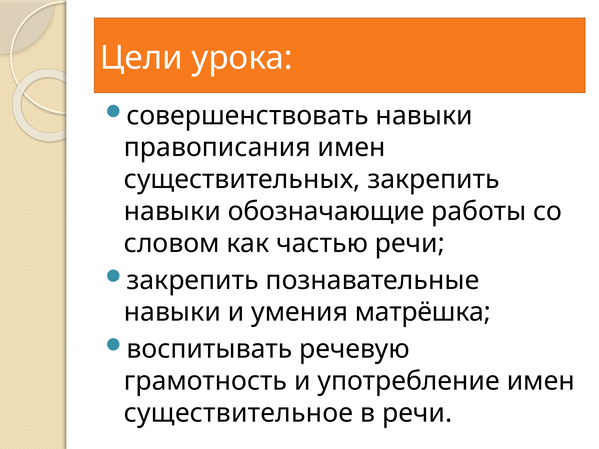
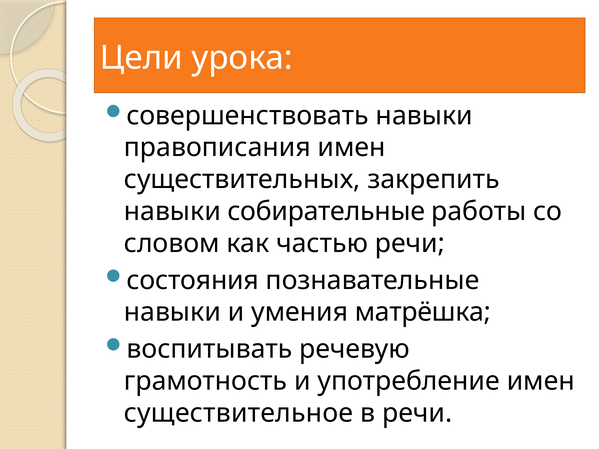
обозначающие: обозначающие -> собирательные (326, 211)
закрепить: закрепить -> состояния (193, 280)
